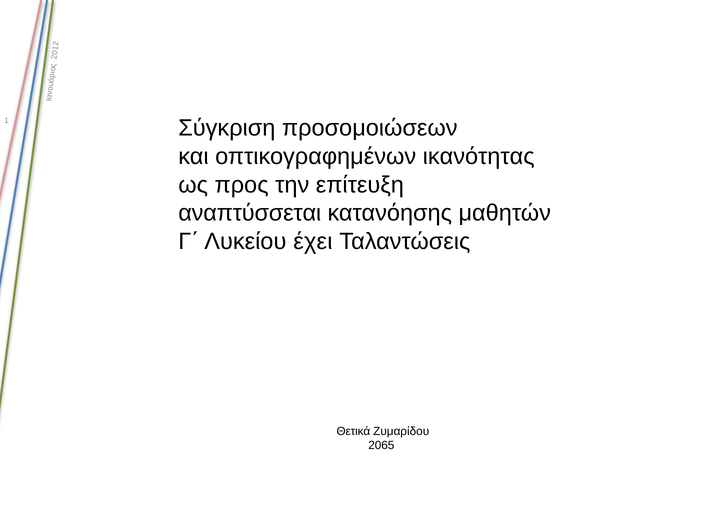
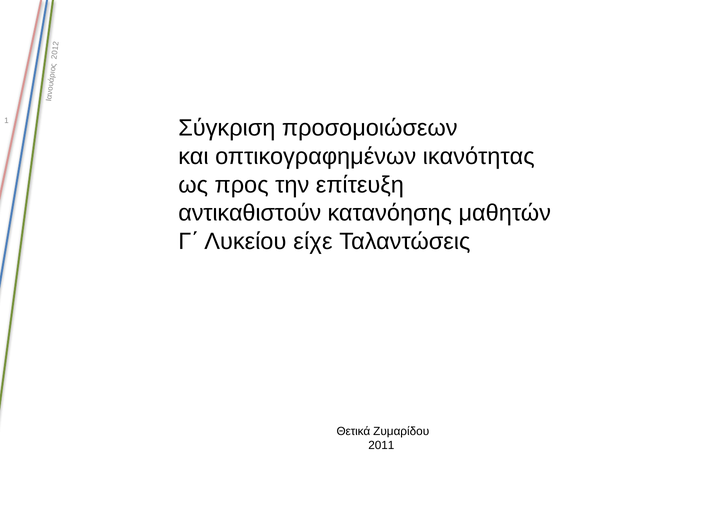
αναπτύσσεται: αναπτύσσεται -> αντικαθιστούν (250, 213)
έχει: έχει -> είχε (313, 241)
2065: 2065 -> 2011 (381, 445)
